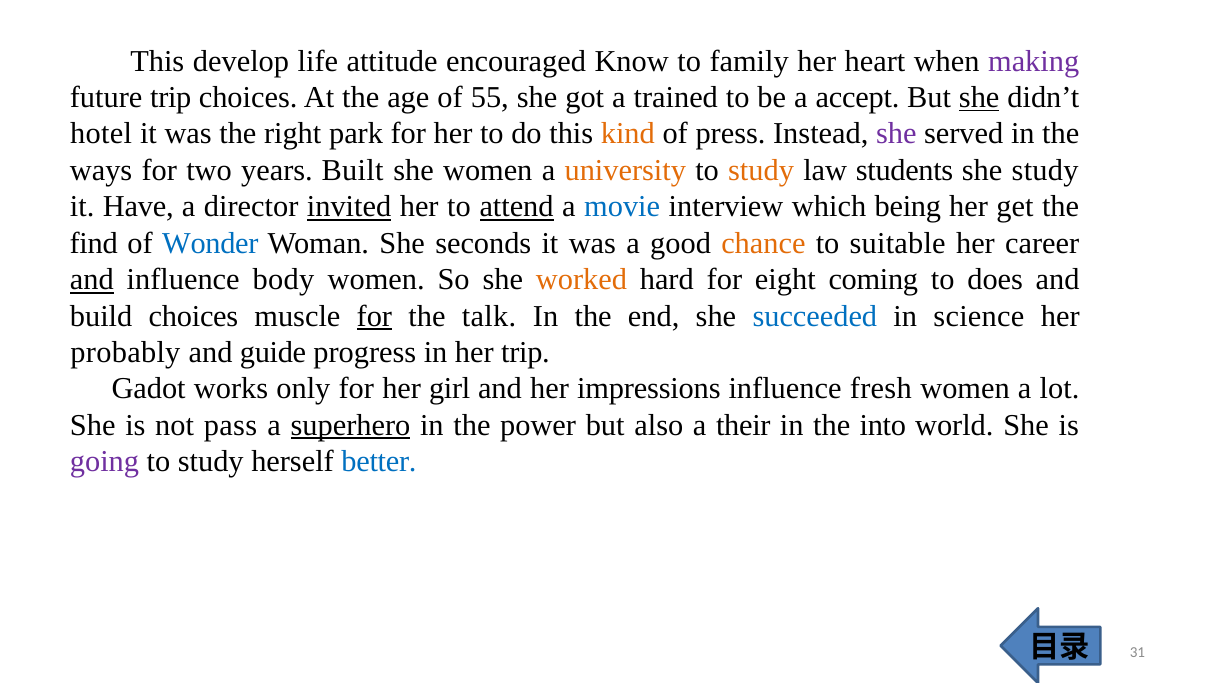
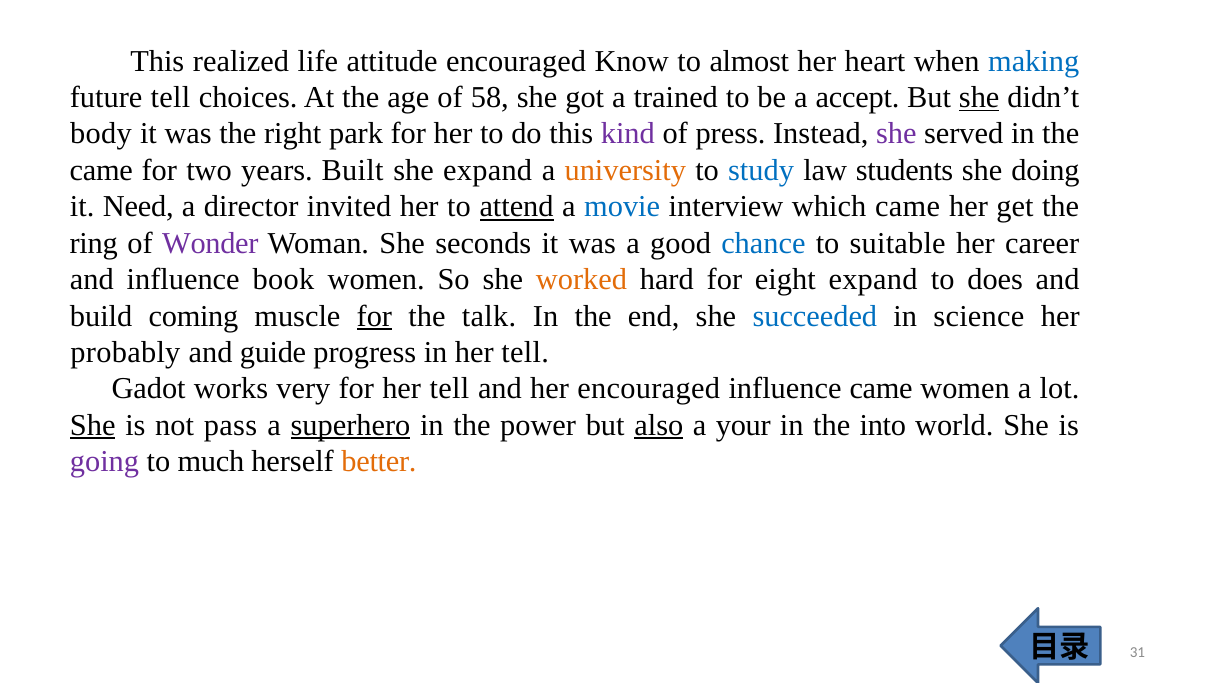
develop: develop -> realized (241, 61)
family: family -> almost (749, 61)
making colour: purple -> blue (1034, 61)
future trip: trip -> tell (170, 98)
55: 55 -> 58 (490, 98)
hotel: hotel -> body (101, 134)
kind colour: orange -> purple (628, 134)
ways: ways -> came (101, 170)
she women: women -> expand (488, 170)
study colour: orange -> blue (761, 170)
she study: study -> doing (1045, 170)
Have: Have -> Need (138, 207)
invited underline: present -> none (349, 207)
which being: being -> came (908, 207)
find: find -> ring (94, 243)
Wonder colour: blue -> purple (210, 243)
chance colour: orange -> blue (763, 243)
and underline: present -> none (92, 280)
body: body -> book (284, 280)
eight coming: coming -> expand (873, 280)
build choices: choices -> coming (194, 316)
in her trip: trip -> tell (525, 353)
only: only -> very (303, 389)
for her girl: girl -> tell (449, 389)
her impressions: impressions -> encouraged (649, 389)
influence fresh: fresh -> came (881, 389)
She underline: none -> present (93, 426)
also underline: none -> present (659, 426)
their: their -> your (743, 426)
study: study -> much (211, 462)
better colour: blue -> orange (379, 462)
